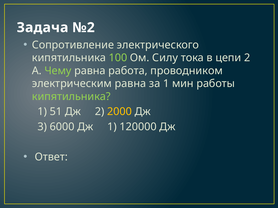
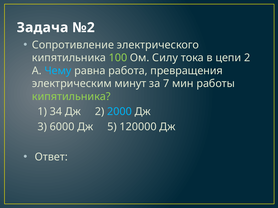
Чему colour: light green -> light blue (58, 71)
проводником: проводником -> превращения (187, 71)
электрическим равна: равна -> минут (130, 84)
за 1: 1 -> 7 (166, 84)
51: 51 -> 34 (56, 112)
2000 colour: yellow -> light blue (120, 112)
Дж 1: 1 -> 5 (112, 127)
